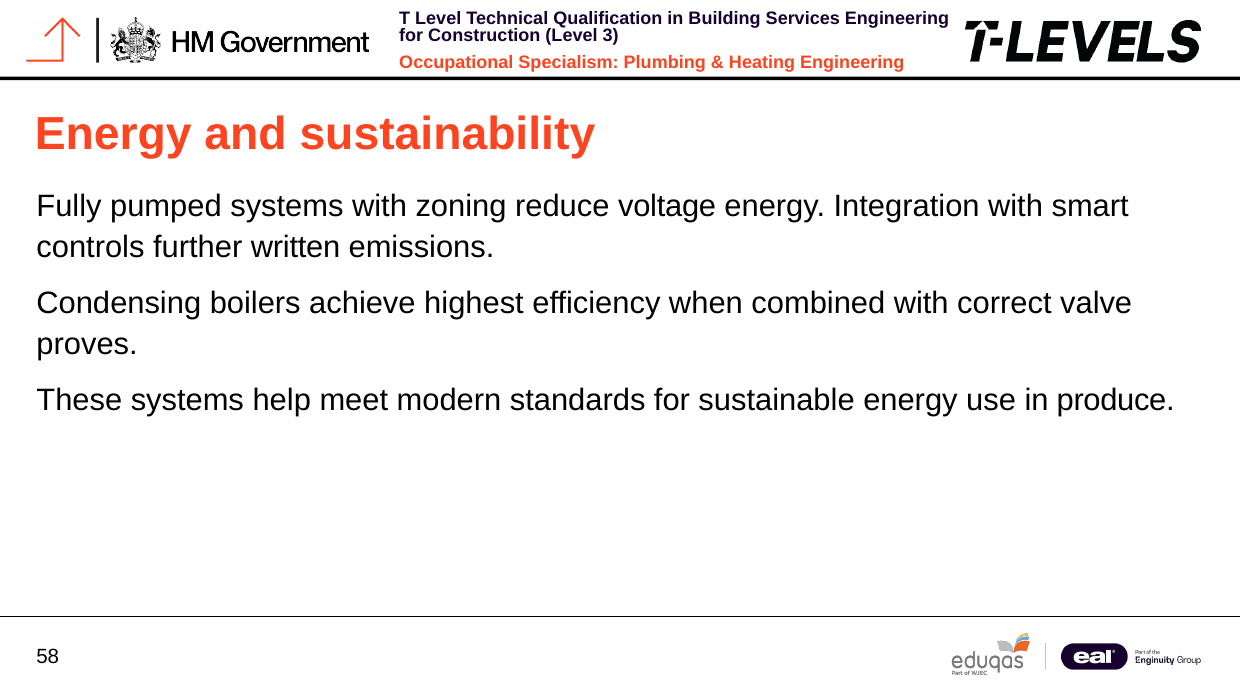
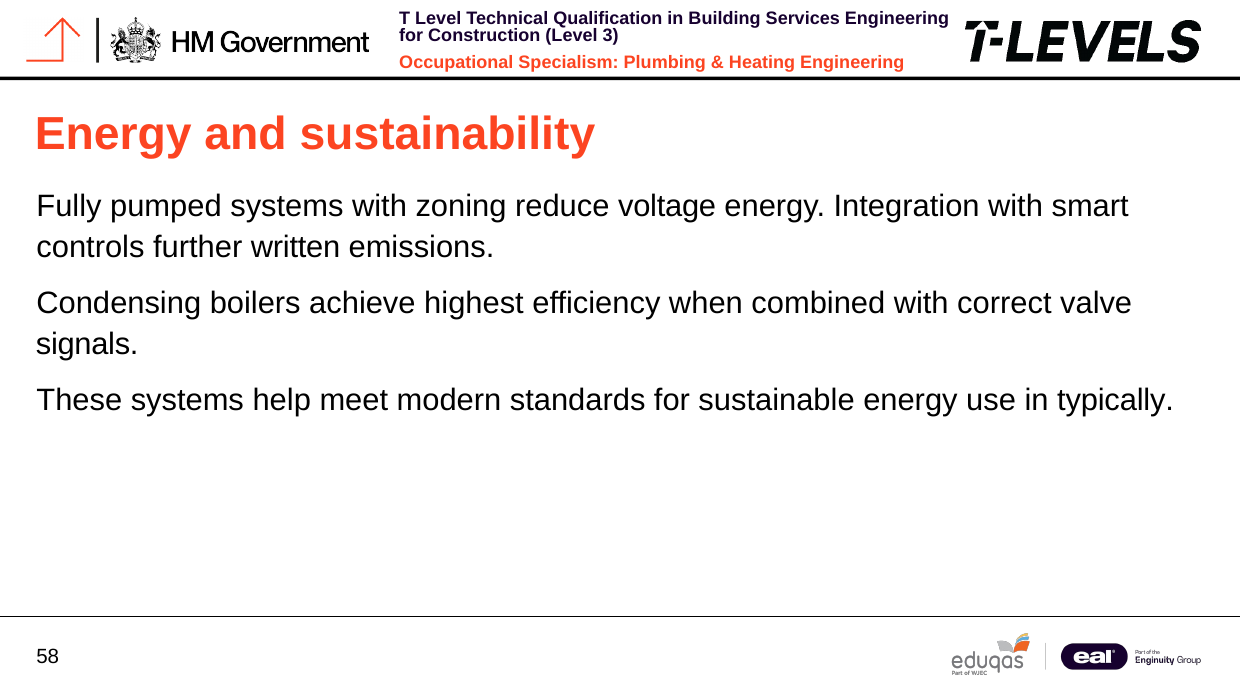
proves: proves -> signals (87, 344)
produce: produce -> typically (1116, 401)
